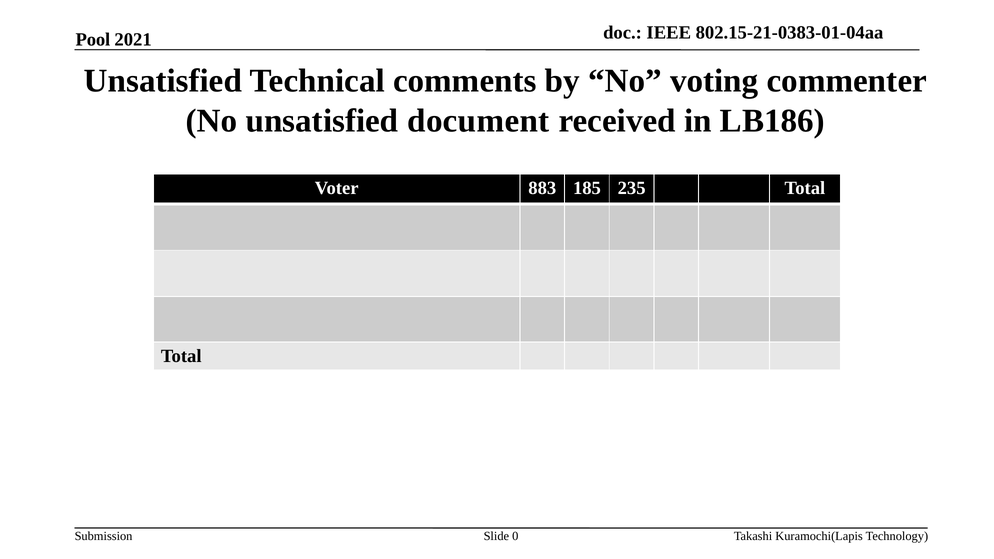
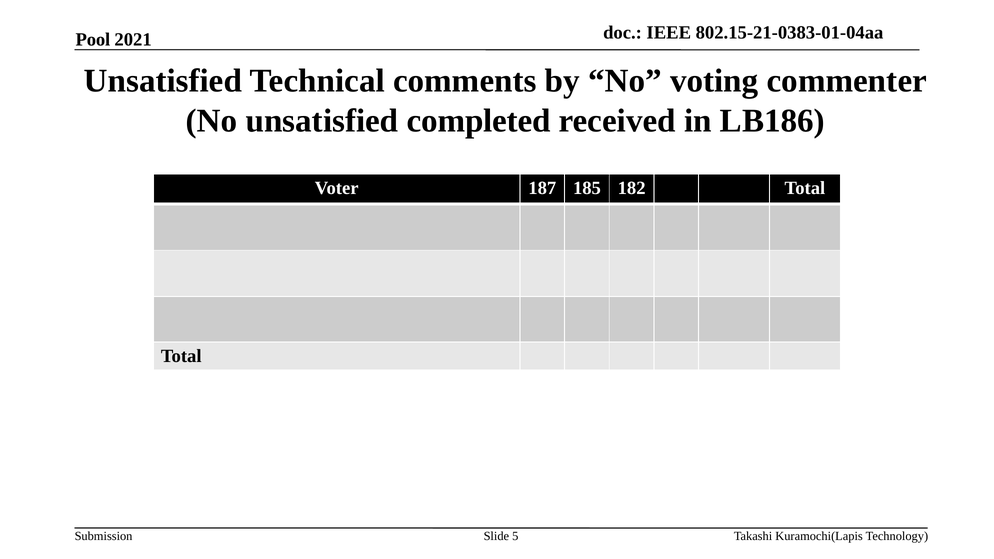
document: document -> completed (479, 121)
883: 883 -> 187 (542, 188)
235: 235 -> 182 (632, 188)
0: 0 -> 5 (515, 536)
